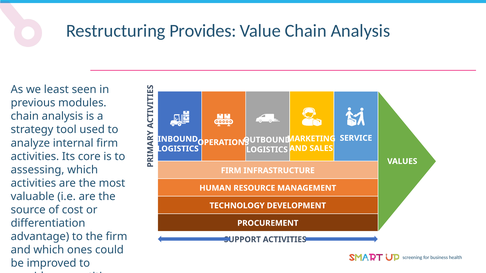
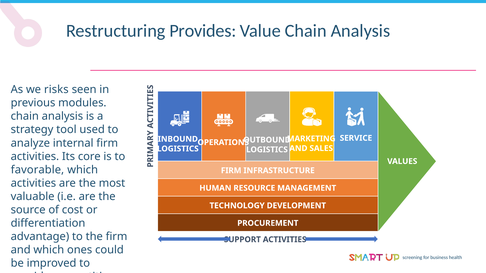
least: least -> risks (56, 90)
assessing: assessing -> favorable (37, 170)
